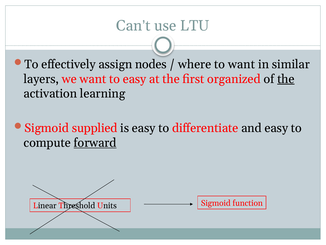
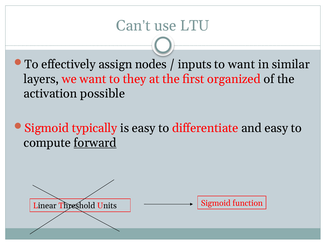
where: where -> inputs (195, 64)
to easy: easy -> they (135, 79)
the underline: present -> none (286, 79)
learning: learning -> possible (103, 93)
supplied: supplied -> typically (95, 128)
